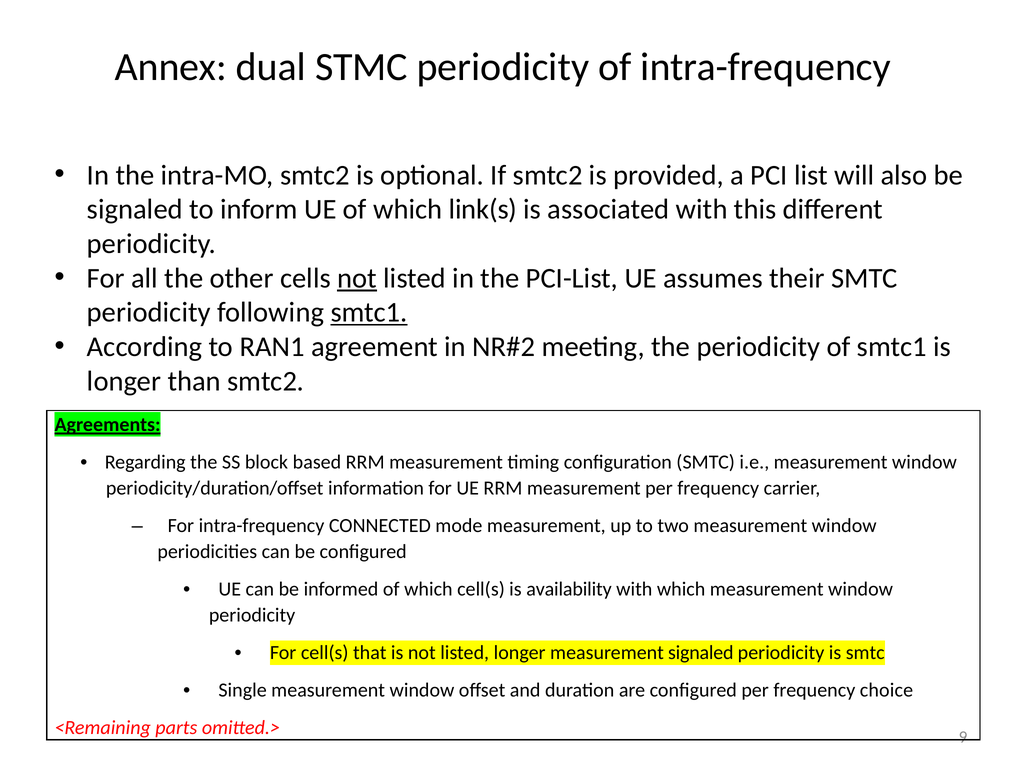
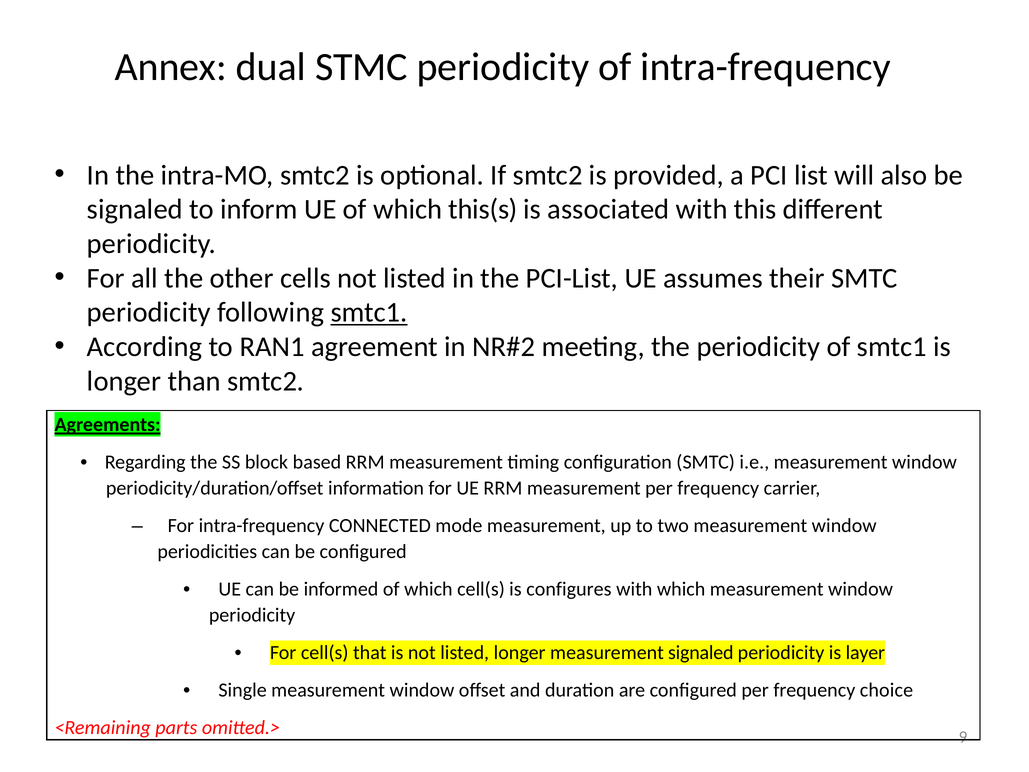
link(s: link(s -> this(s (483, 209)
not underline: present -> none (357, 278)
availability: availability -> configures (569, 589)
is smtc: smtc -> layer (865, 653)
